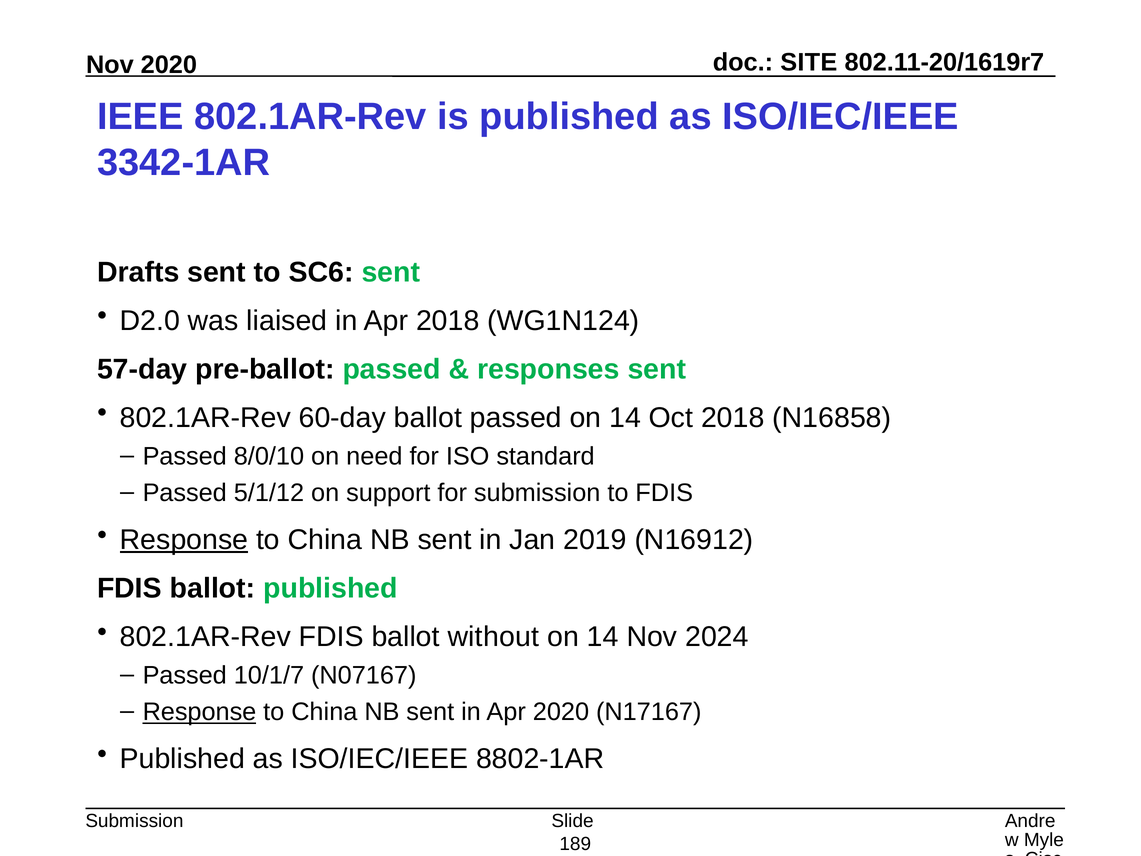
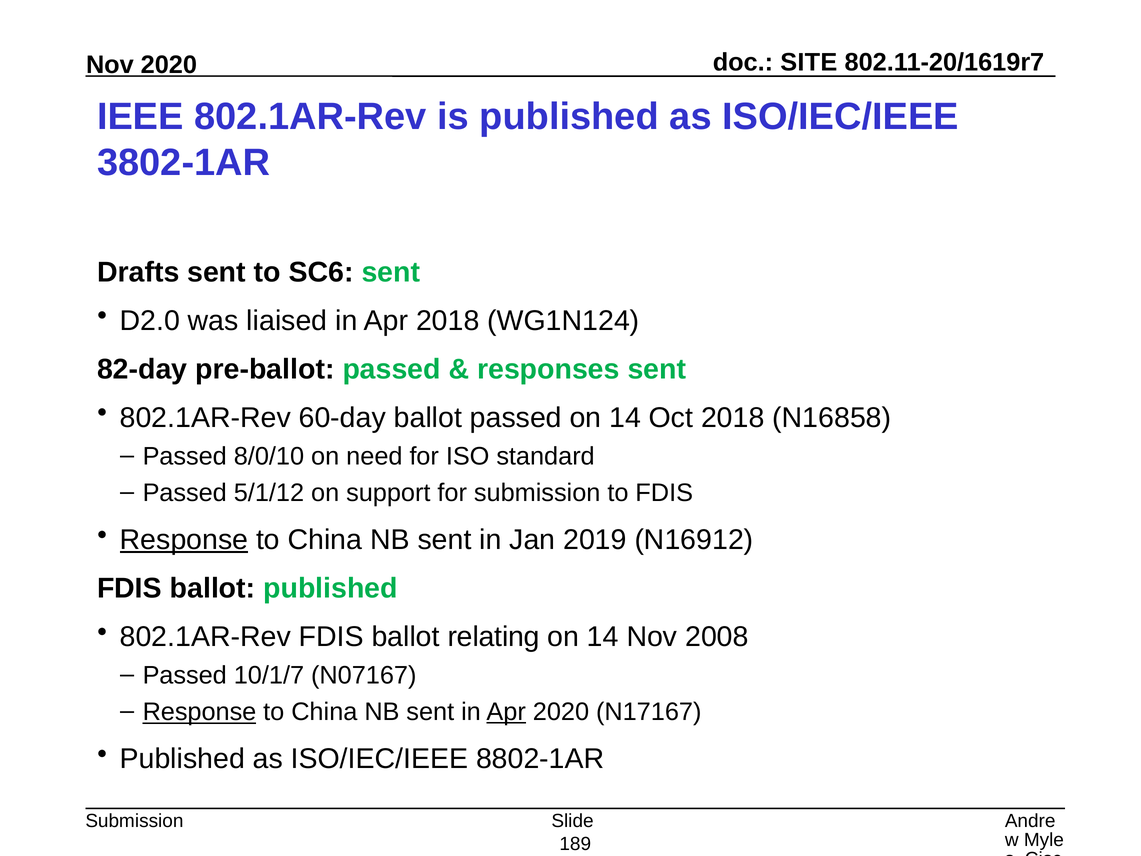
3342-1AR: 3342-1AR -> 3802-1AR (184, 162)
57-day: 57-day -> 82-day (142, 369)
without: without -> relating (494, 637)
2024: 2024 -> 2008 (717, 637)
Apr underline: none -> present (506, 712)
